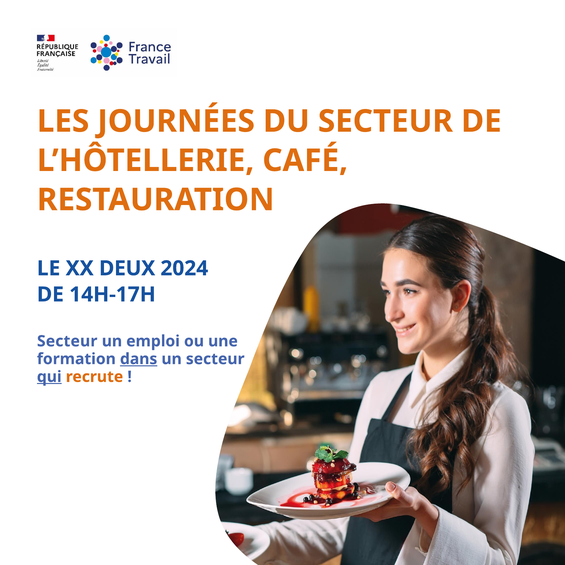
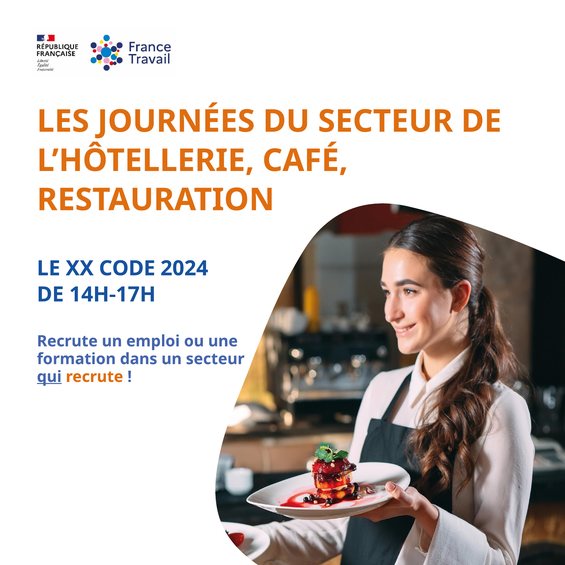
DEUX: DEUX -> CODE (127, 268)
Secteur: Secteur -> Recrute (67, 341)
dans underline: present -> none (139, 359)
